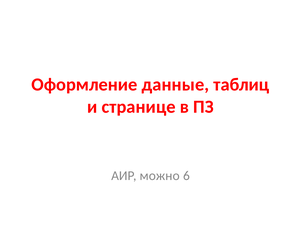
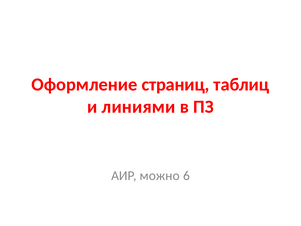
данные: данные -> страниц (175, 85)
странице: странице -> линиями (139, 107)
